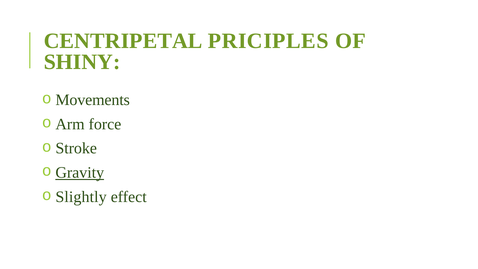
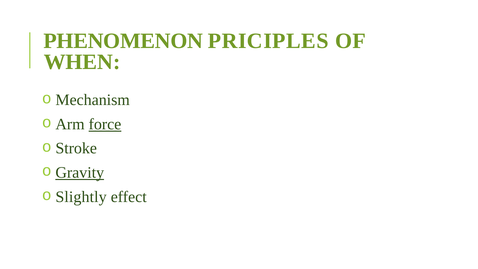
CENTRIPETAL: CENTRIPETAL -> PHENOMENON (123, 41)
SHINY: SHINY -> WHEN (82, 62)
Movements: Movements -> Mechanism (93, 100)
force underline: none -> present (105, 124)
